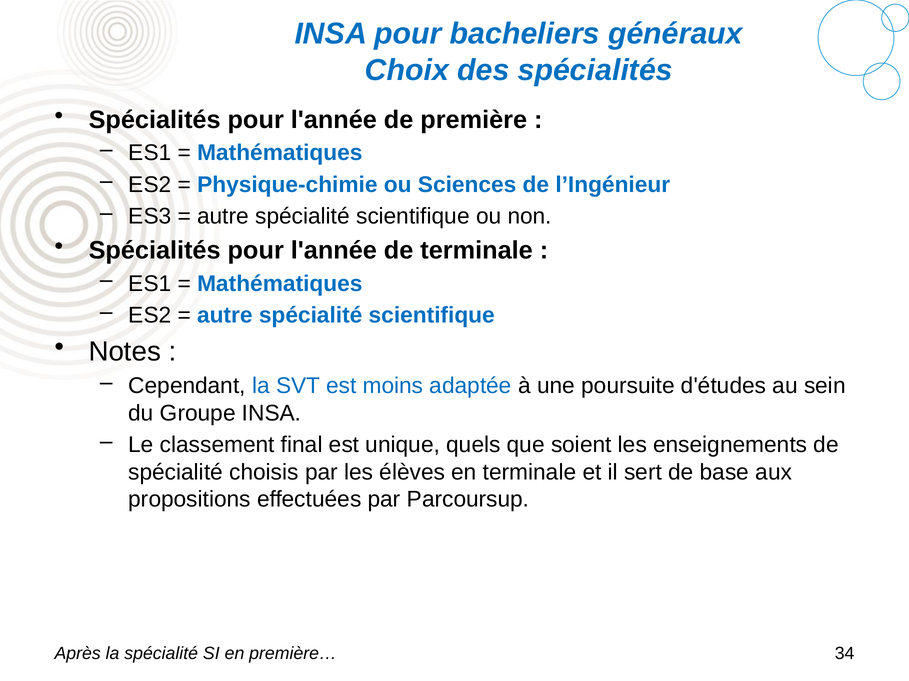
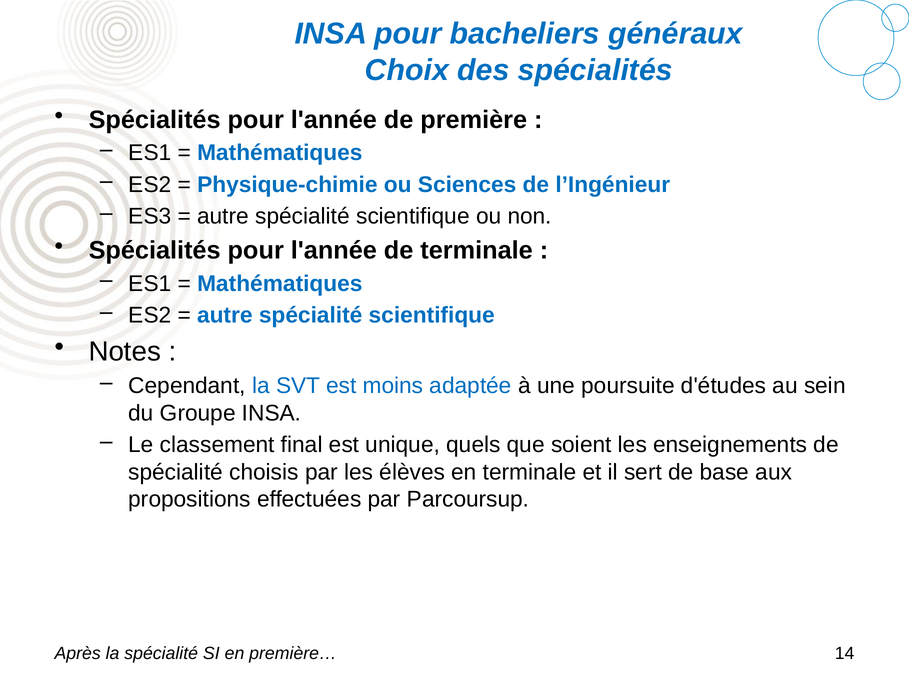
34: 34 -> 14 (845, 654)
